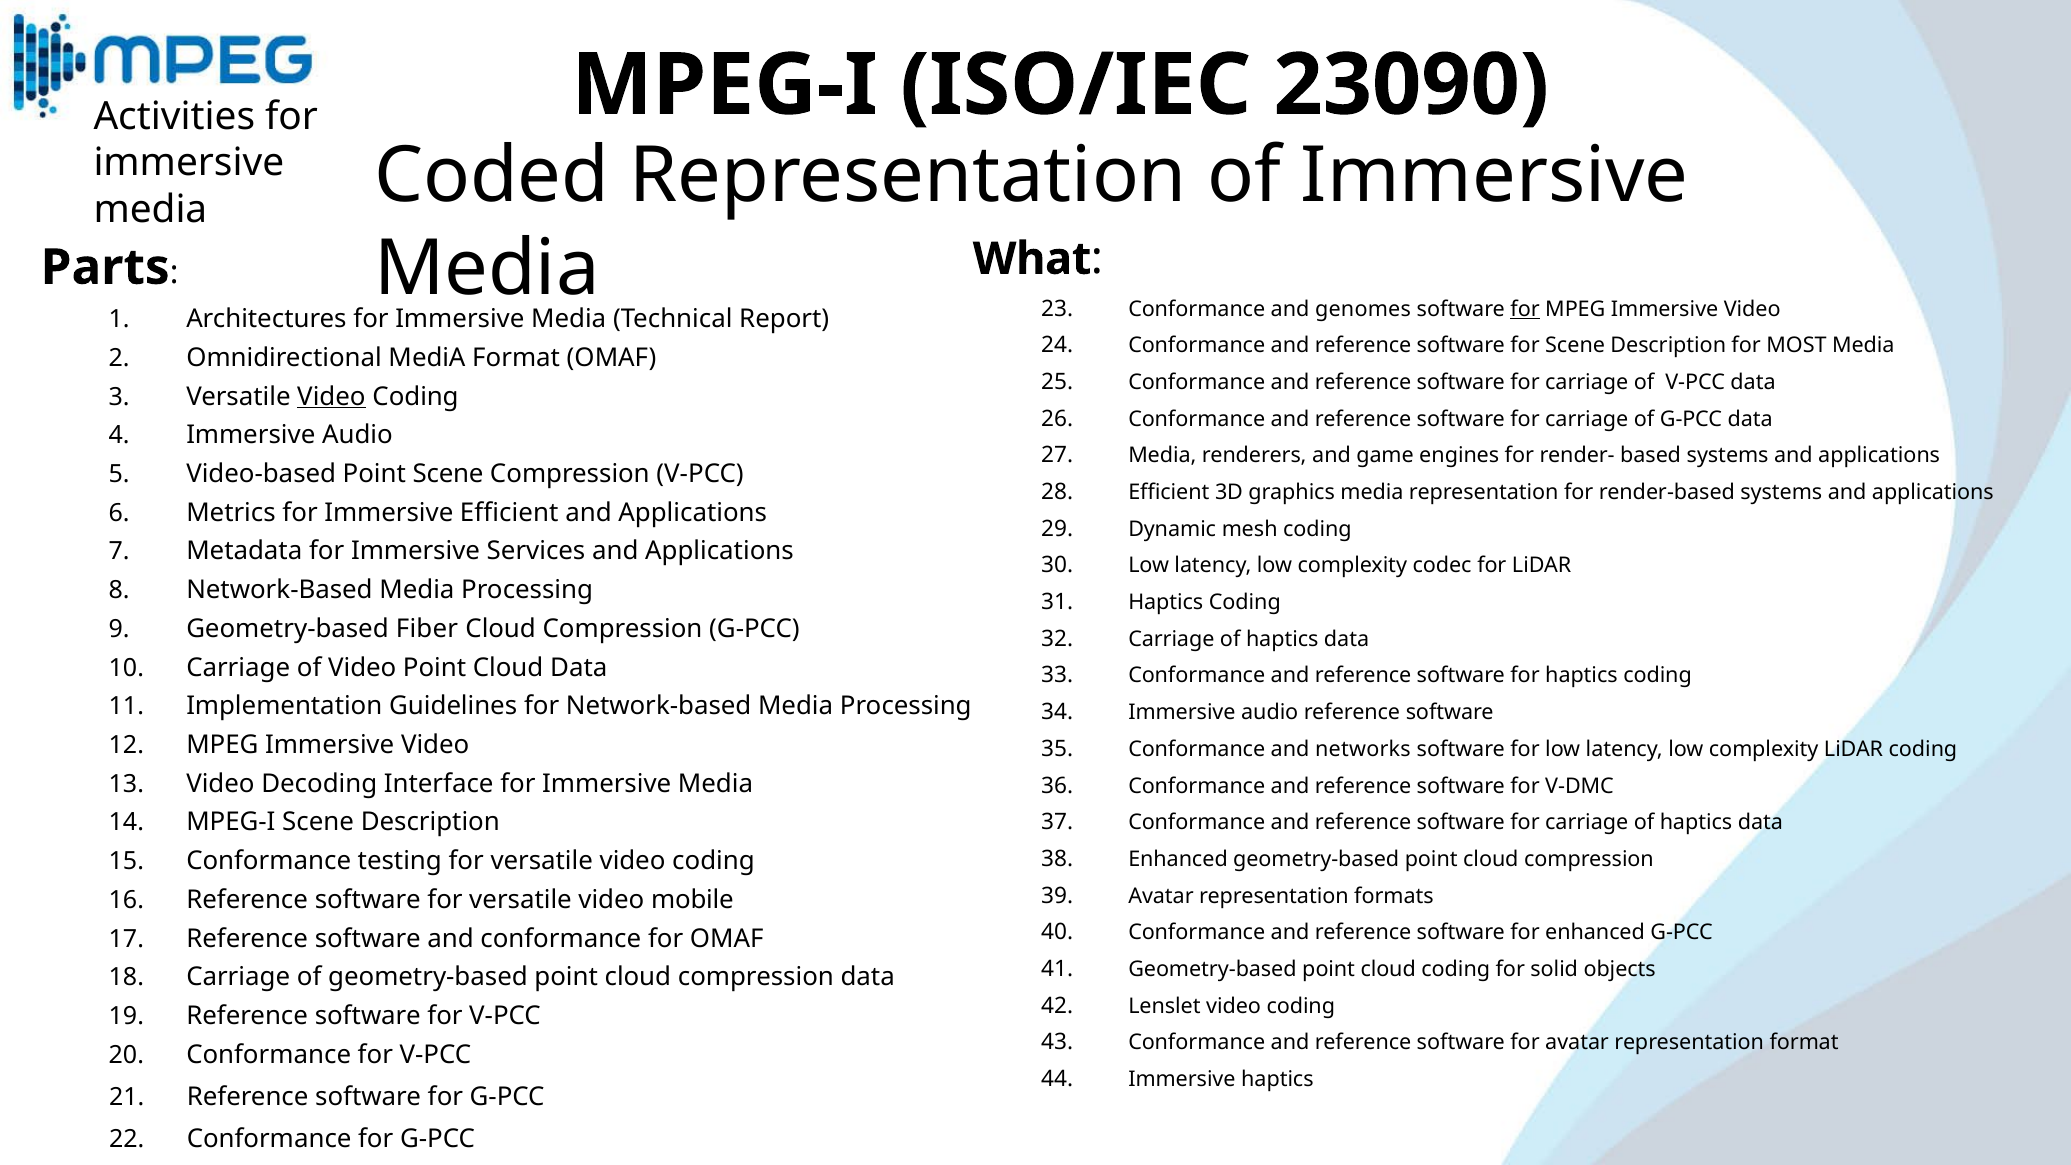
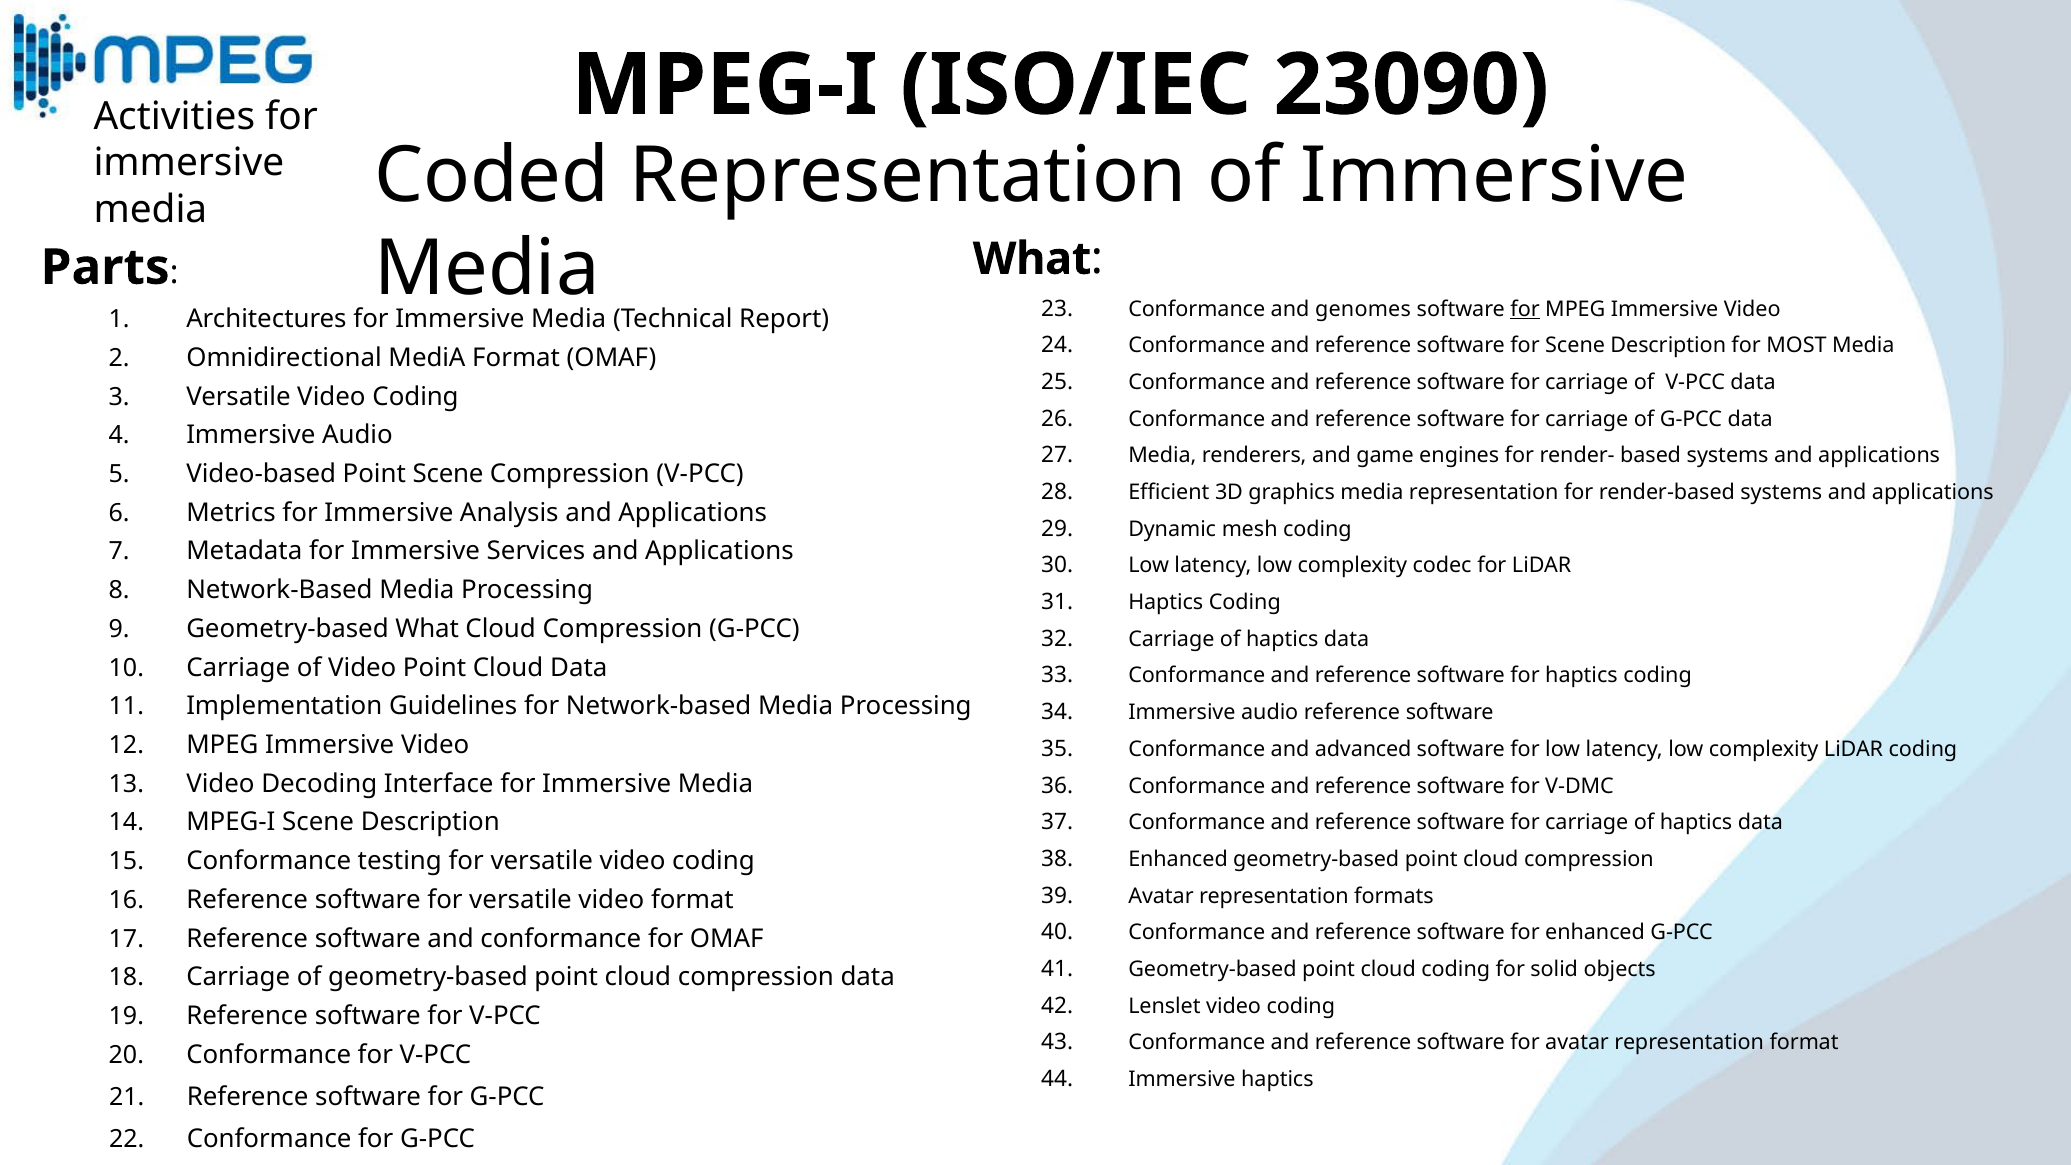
Video underline: present -> none (331, 397)
Immersive Efficient: Efficient -> Analysis (509, 513)
Geometry-based Fiber: Fiber -> What (427, 629)
networks: networks -> advanced (1363, 749)
video mobile: mobile -> format (692, 900)
